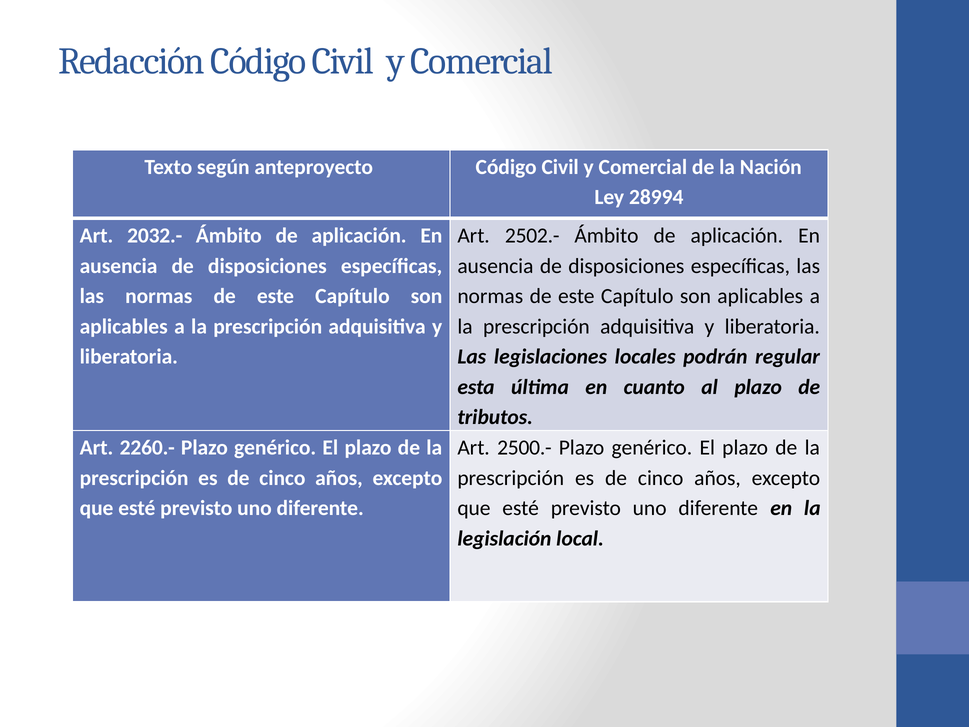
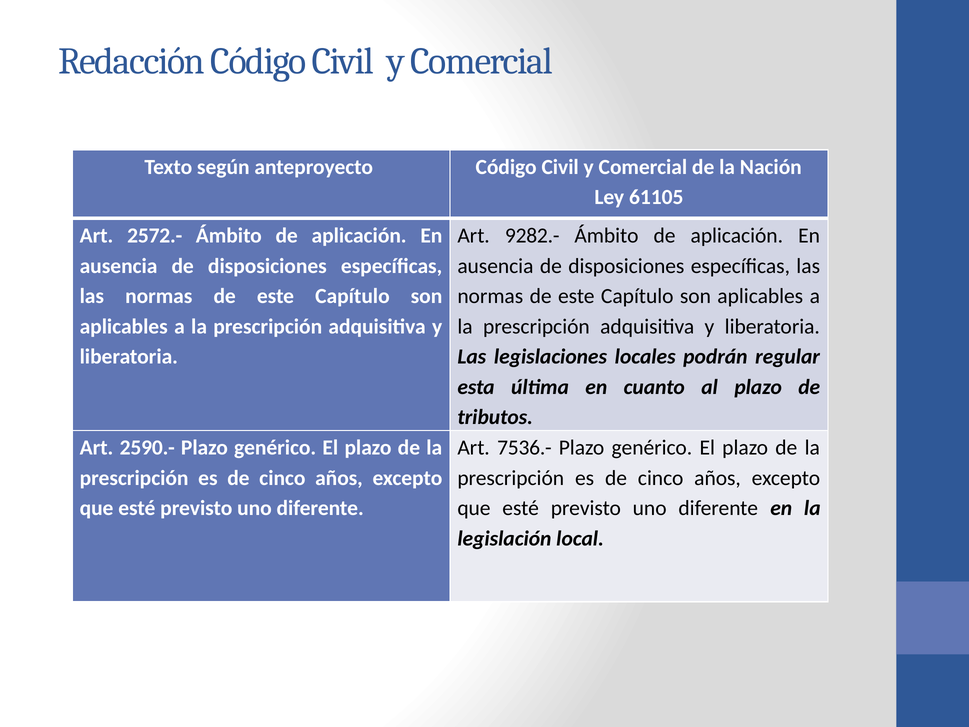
28994: 28994 -> 61105 (656, 197)
2032.-: 2032.- -> 2572.- (155, 236)
2502.-: 2502.- -> 9282.- (532, 236)
2260.-: 2260.- -> 2590.- (147, 448)
2500.-: 2500.- -> 7536.- (524, 448)
